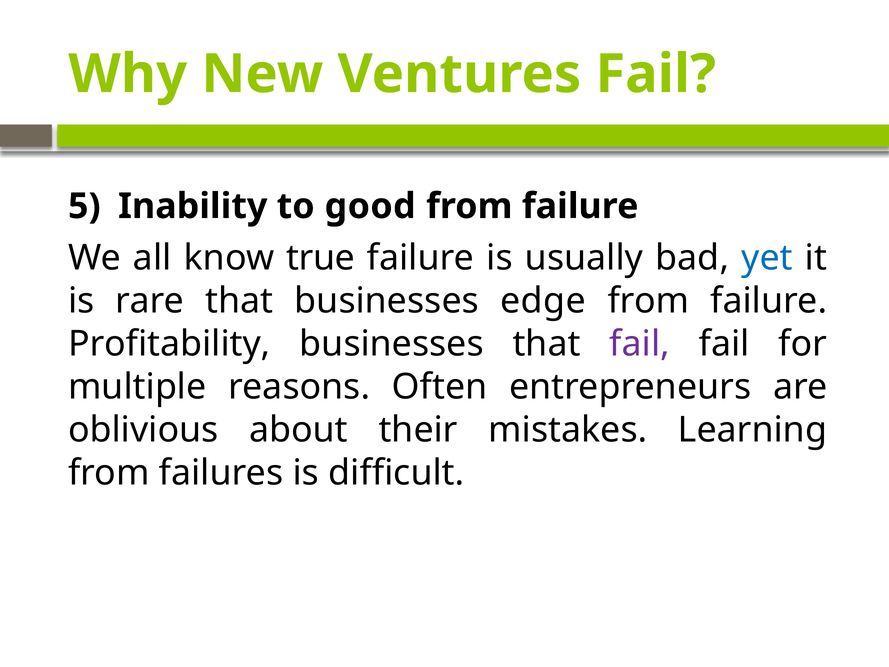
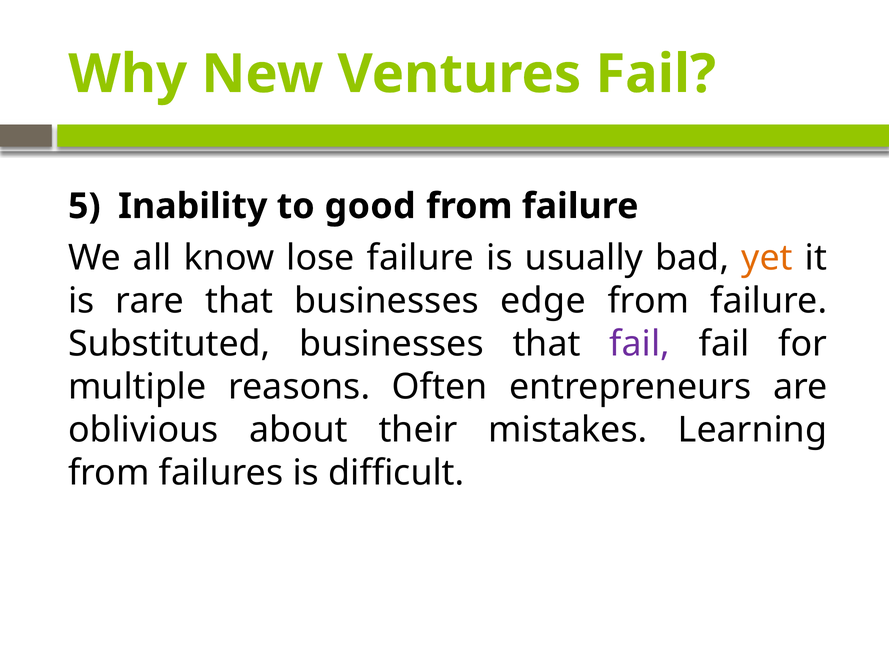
true: true -> lose (320, 258)
yet colour: blue -> orange (767, 258)
Profitability: Profitability -> Substituted (169, 344)
